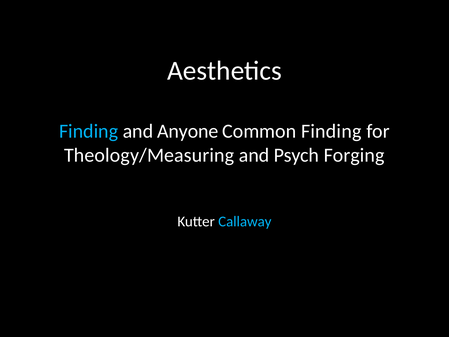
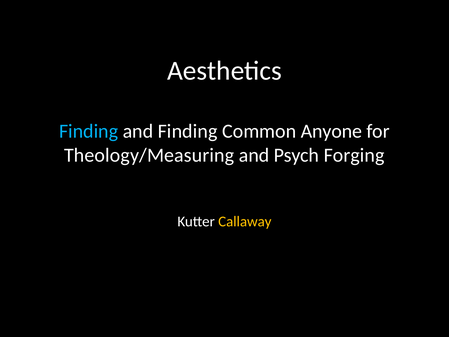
and Anyone: Anyone -> Finding (188, 131)
Common Finding: Finding -> Anyone (331, 131)
Callaway colour: light blue -> yellow (245, 221)
